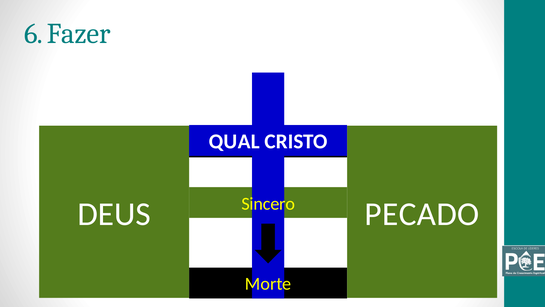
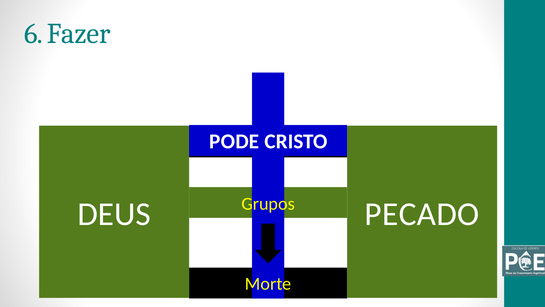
QUAL: QUAL -> PODE (234, 141)
Sincero: Sincero -> Grupos (268, 203)
